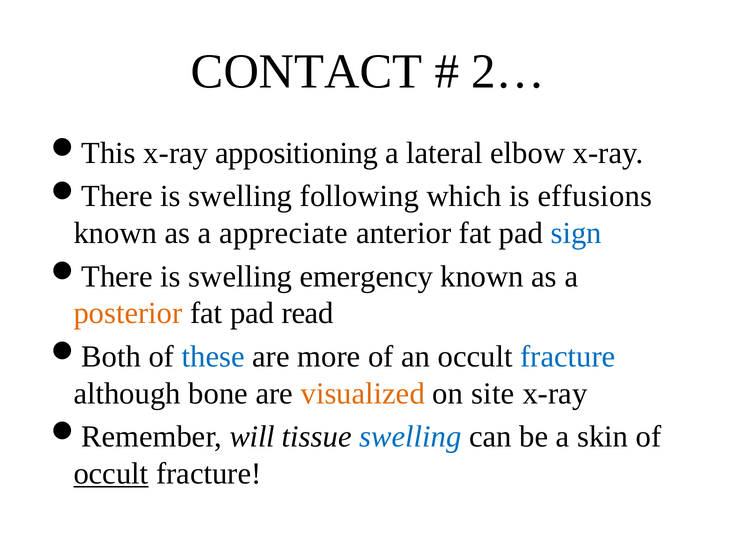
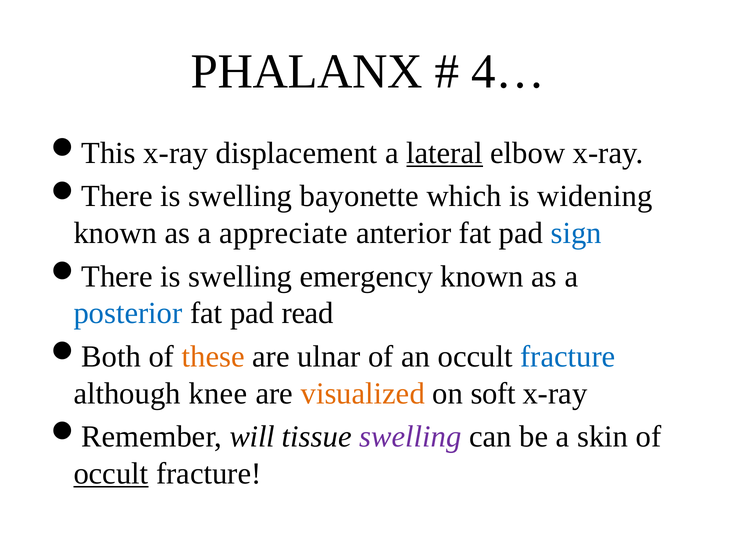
CONTACT: CONTACT -> PHALANX (307, 72)
2…: 2… -> 4… (508, 72)
appositioning: appositioning -> displacement (297, 153)
lateral underline: none -> present (445, 153)
following: following -> bayonette (359, 196)
effusions: effusions -> widening (595, 196)
posterior colour: orange -> blue (128, 313)
these colour: blue -> orange (213, 357)
more: more -> ulnar (329, 357)
bone: bone -> knee (218, 393)
site: site -> soft (493, 393)
swelling colour: blue -> purple (410, 437)
